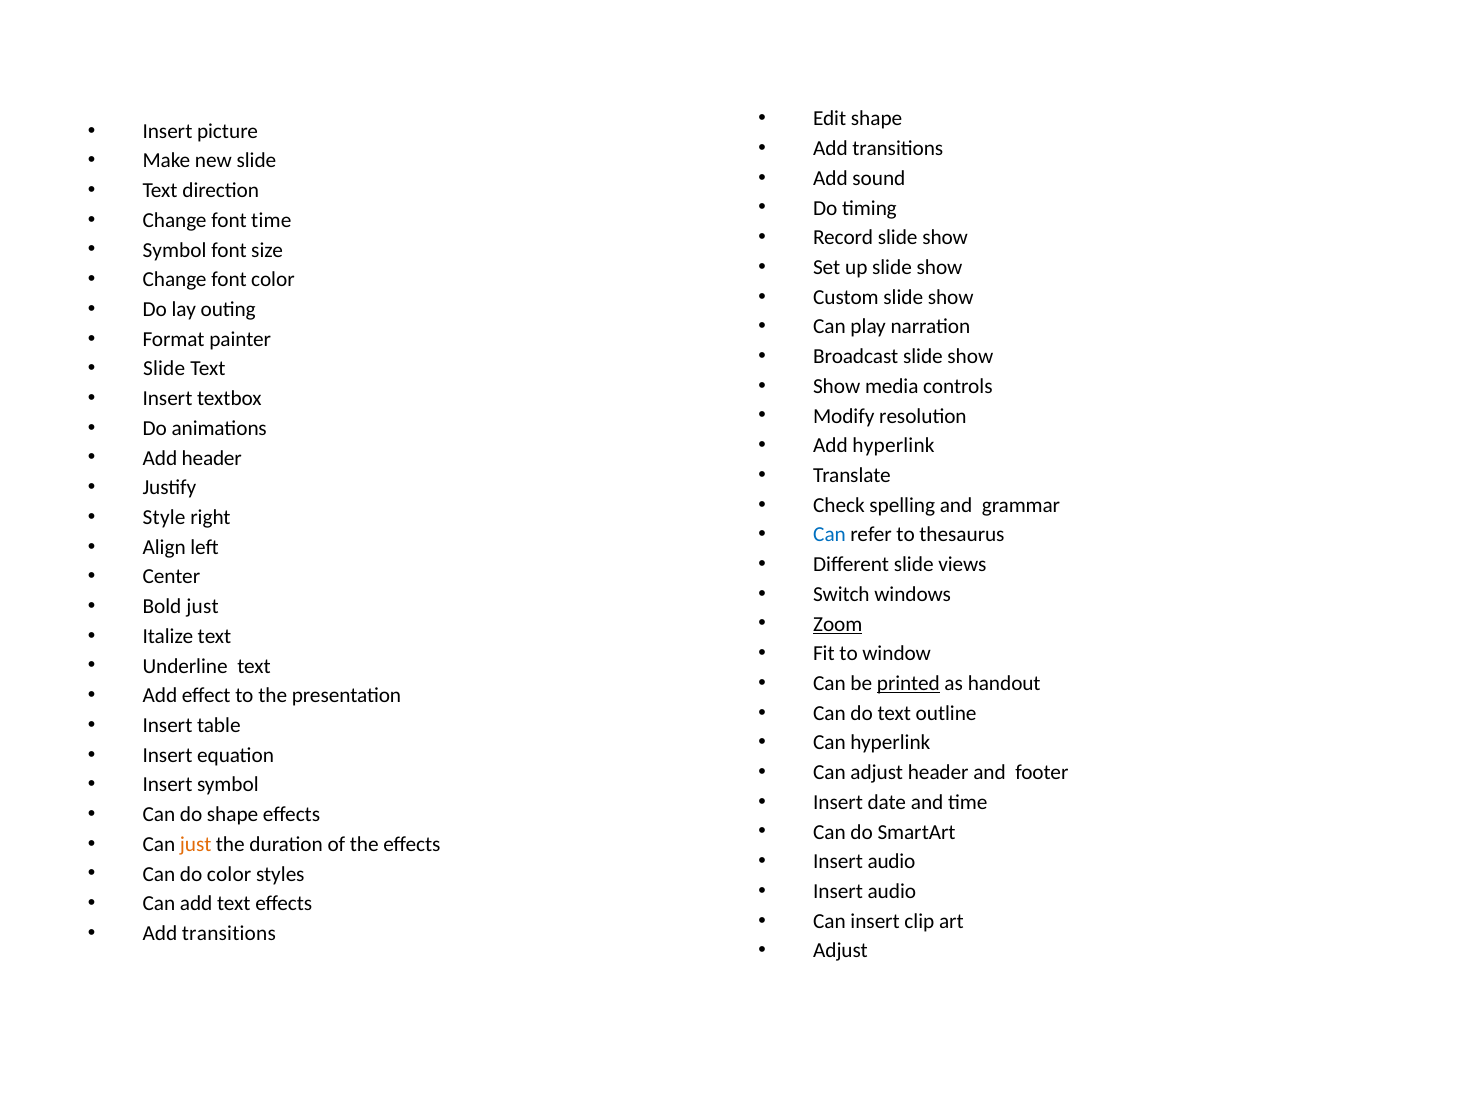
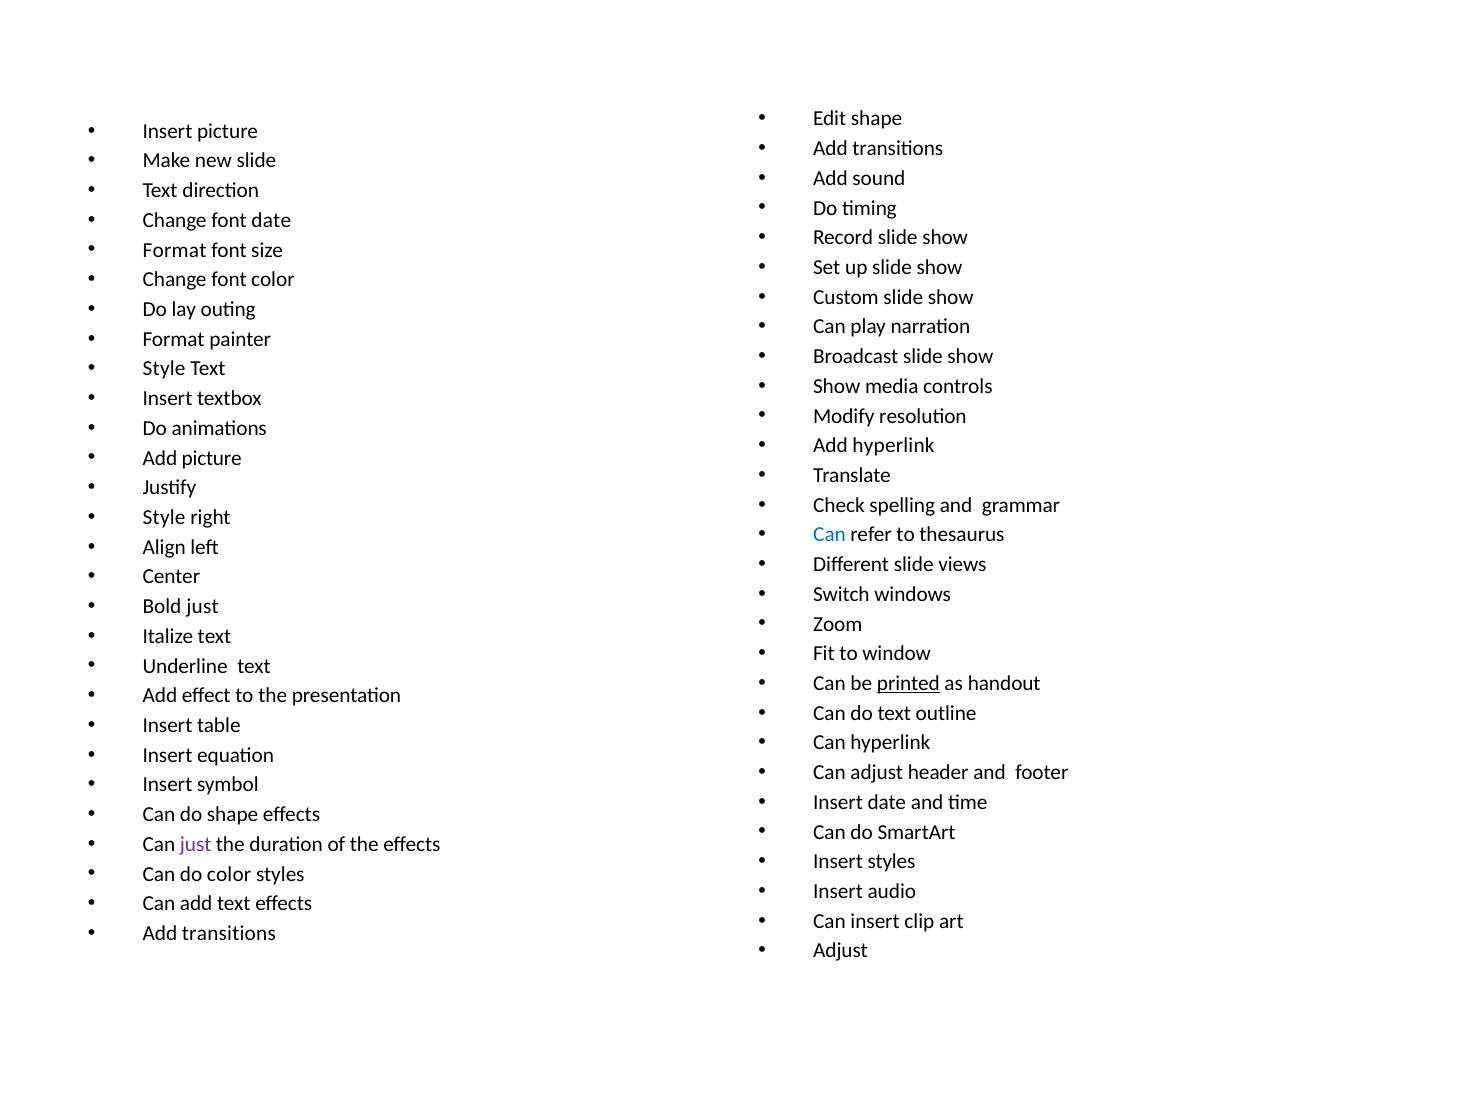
font time: time -> date (271, 220)
Symbol: Symbol -> Format (175, 250)
Slide: Slide -> Style (164, 369)
Add header: header -> picture (212, 458)
Zoom underline: present -> none (838, 624)
just colour: orange -> purple (196, 845)
audio: audio -> styles (891, 862)
